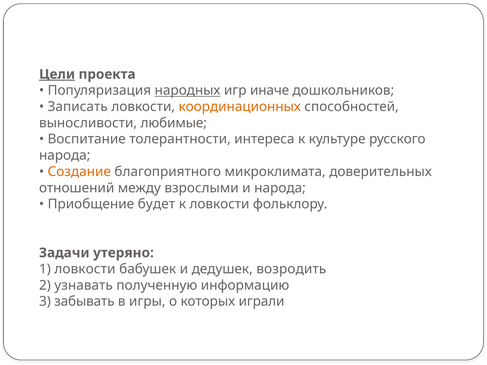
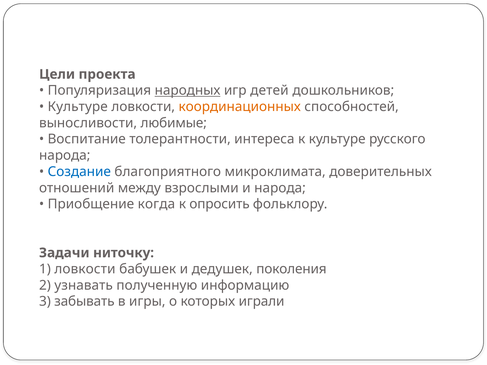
Цели underline: present -> none (57, 74)
иначе: иначе -> детей (269, 91)
Записать: Записать -> Культуре (78, 107)
Создание colour: orange -> blue (79, 172)
будет: будет -> когда (156, 204)
к ловкости: ловкости -> опросить (220, 204)
утеряно: утеряно -> ниточку (124, 253)
возродить: возродить -> поколения (291, 269)
